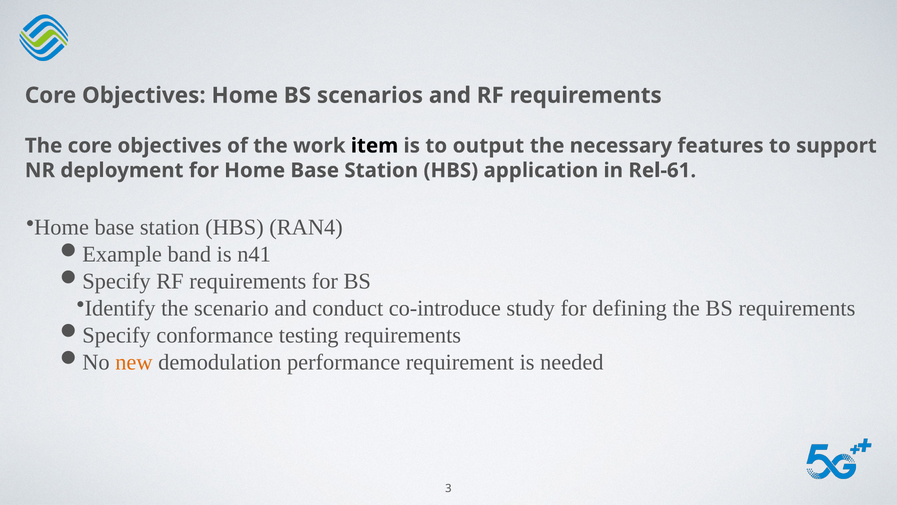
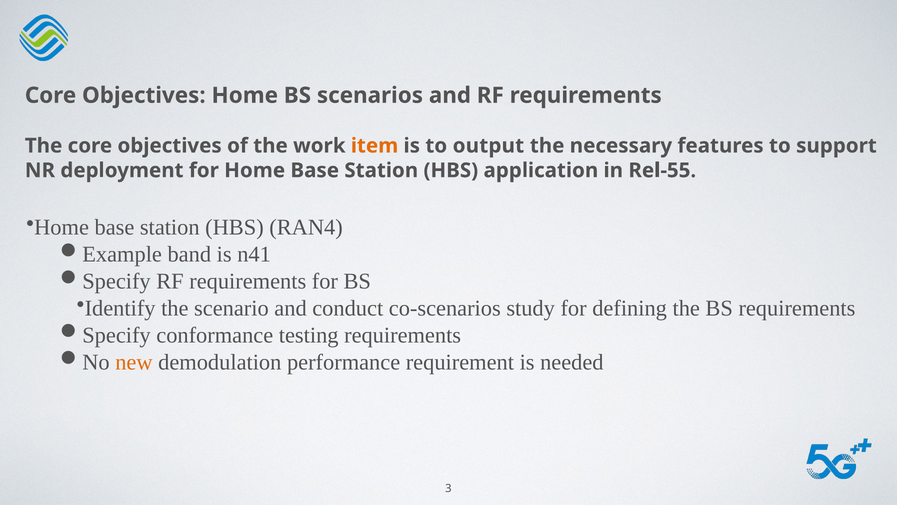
item colour: black -> orange (375, 146)
Rel-61: Rel-61 -> Rel-55 (662, 170)
co-introduce: co-introduce -> co-scenarios (445, 308)
